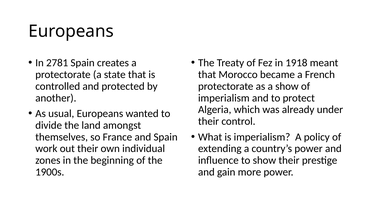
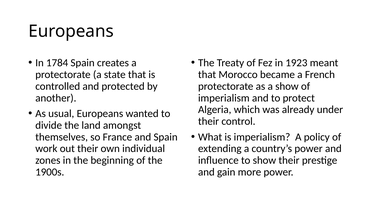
2781: 2781 -> 1784 (57, 63)
1918: 1918 -> 1923 (296, 63)
